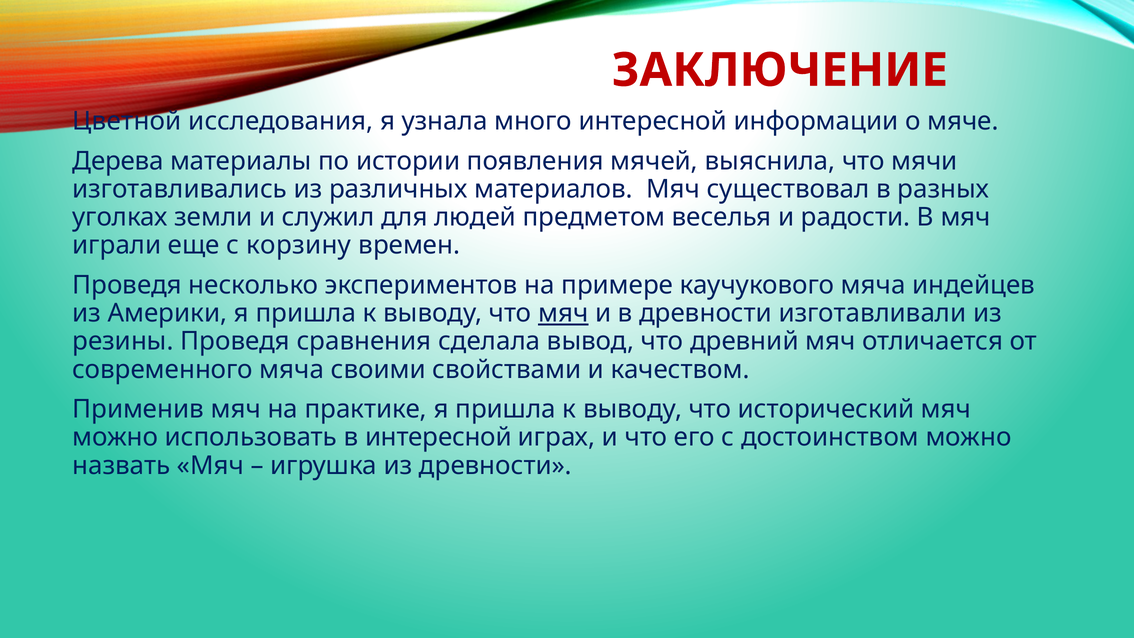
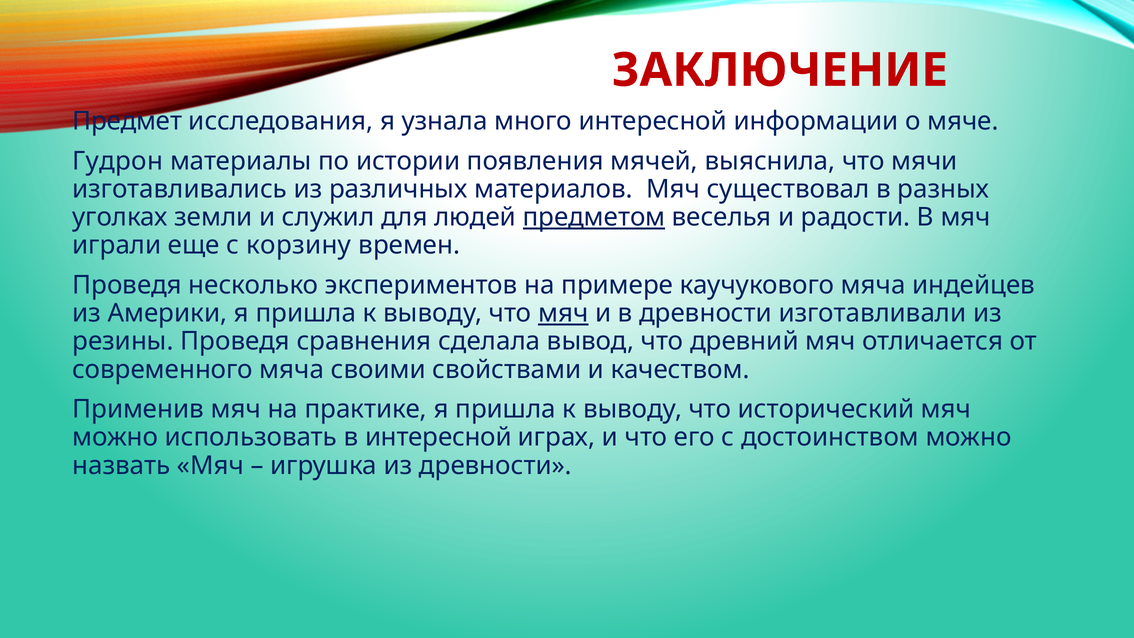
Цветной: Цветной -> Предмет (127, 121)
Дерева: Дерева -> Гудрон (118, 161)
предметом underline: none -> present (594, 217)
